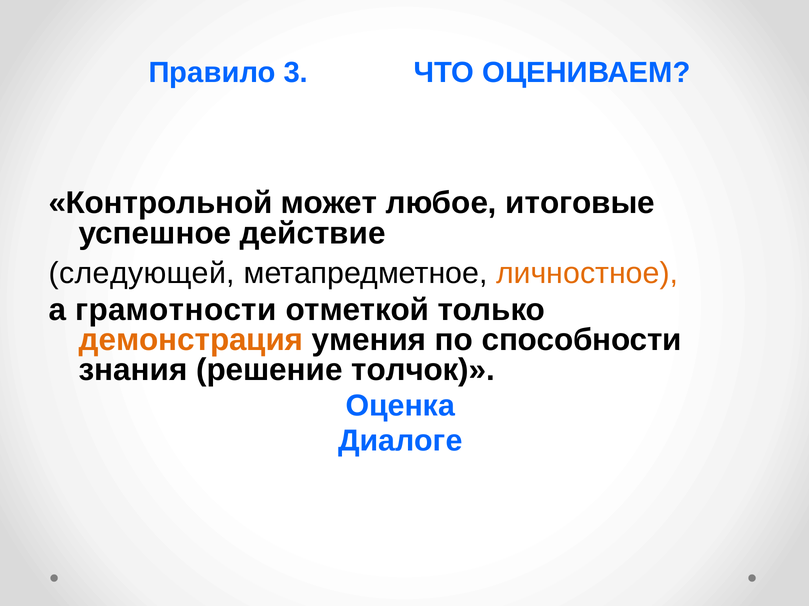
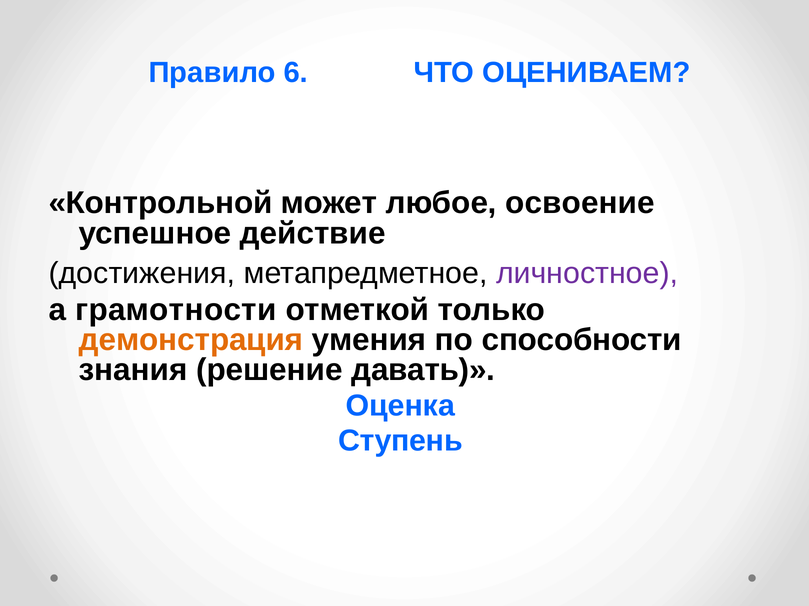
3: 3 -> 6 (296, 73)
итоговые: итоговые -> освоение (580, 203)
следующей: следующей -> достижения (142, 274)
личностное colour: orange -> purple (587, 274)
толчок: толчок -> давать (423, 371)
Диалоге: Диалоге -> Ступень (400, 442)
